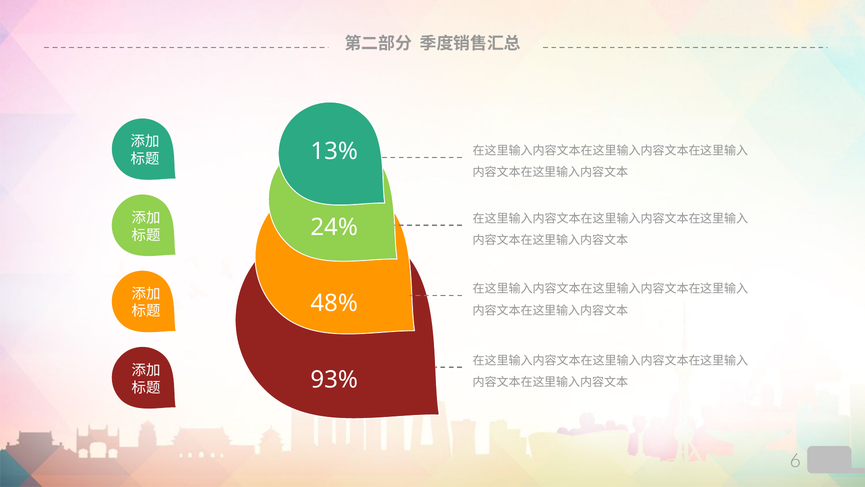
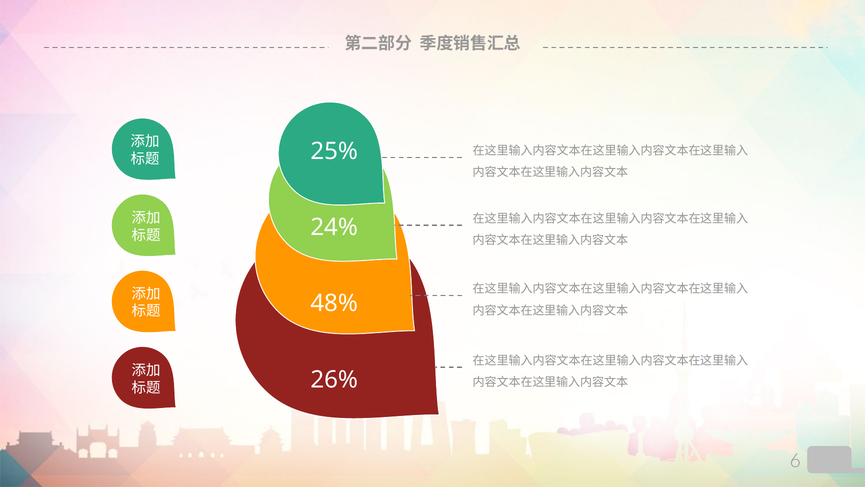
13%: 13% -> 25% (334, 151)
93%: 93% -> 26% (334, 380)
